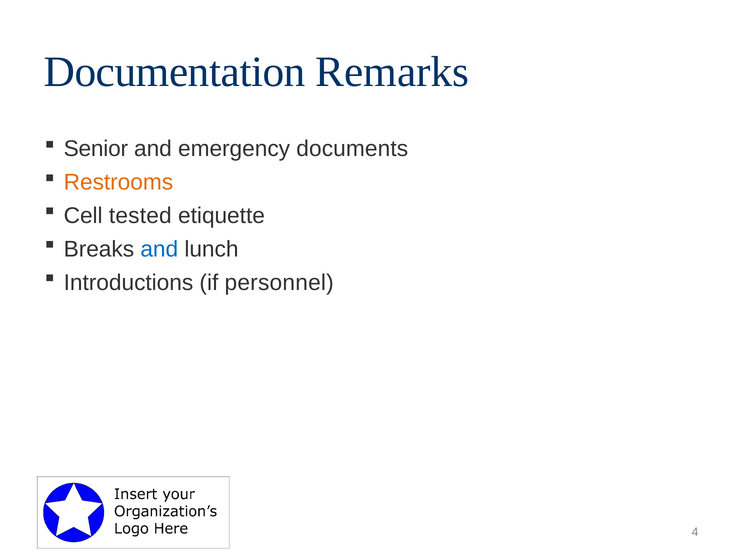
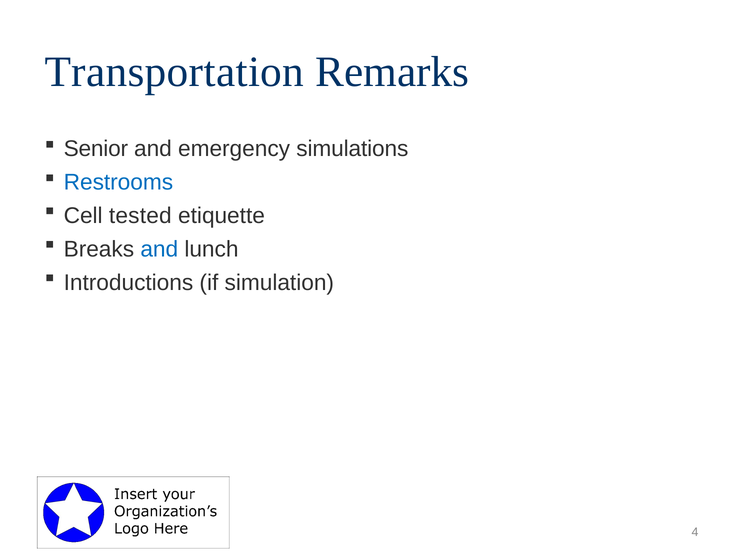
Documentation: Documentation -> Transportation (174, 72)
documents: documents -> simulations (352, 149)
Restrooms colour: orange -> blue (118, 182)
personnel: personnel -> simulation (279, 283)
